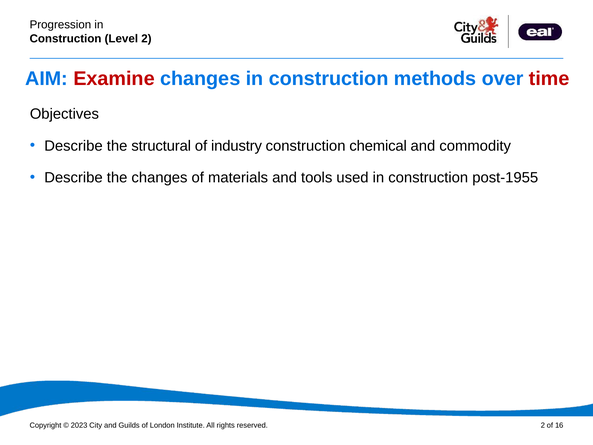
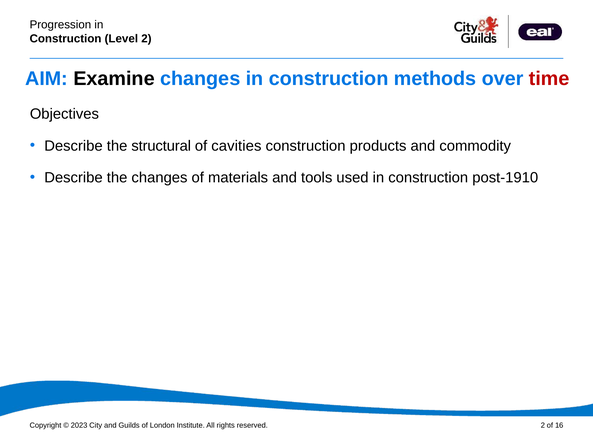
Examine colour: red -> black (114, 79)
industry: industry -> cavities (236, 146)
chemical: chemical -> products (378, 146)
post-1955: post-1955 -> post-1910 (505, 178)
